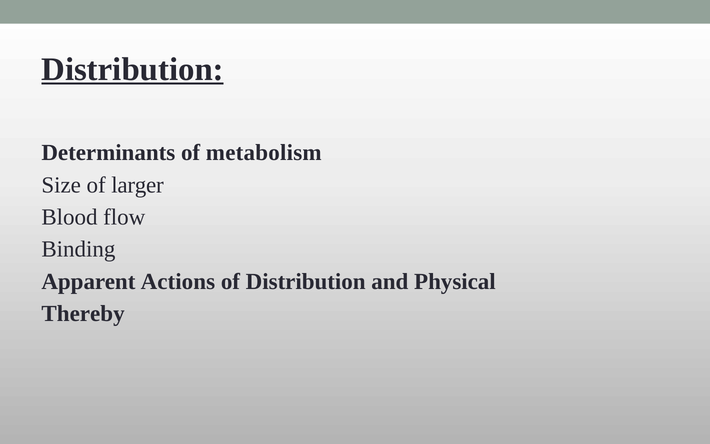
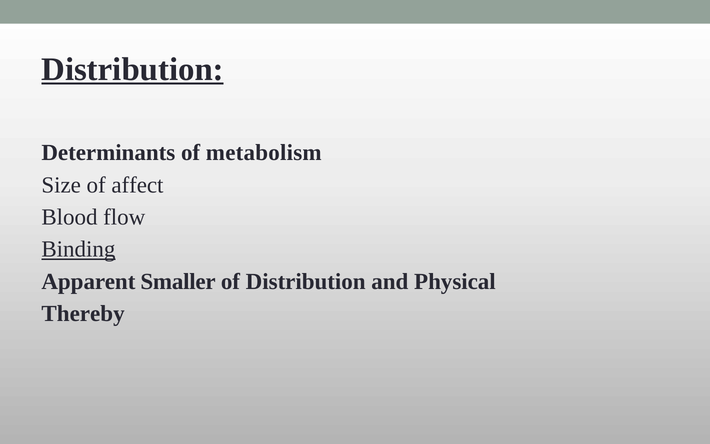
larger: larger -> affect (137, 185)
Binding underline: none -> present (78, 249)
Actions: Actions -> Smaller (178, 281)
